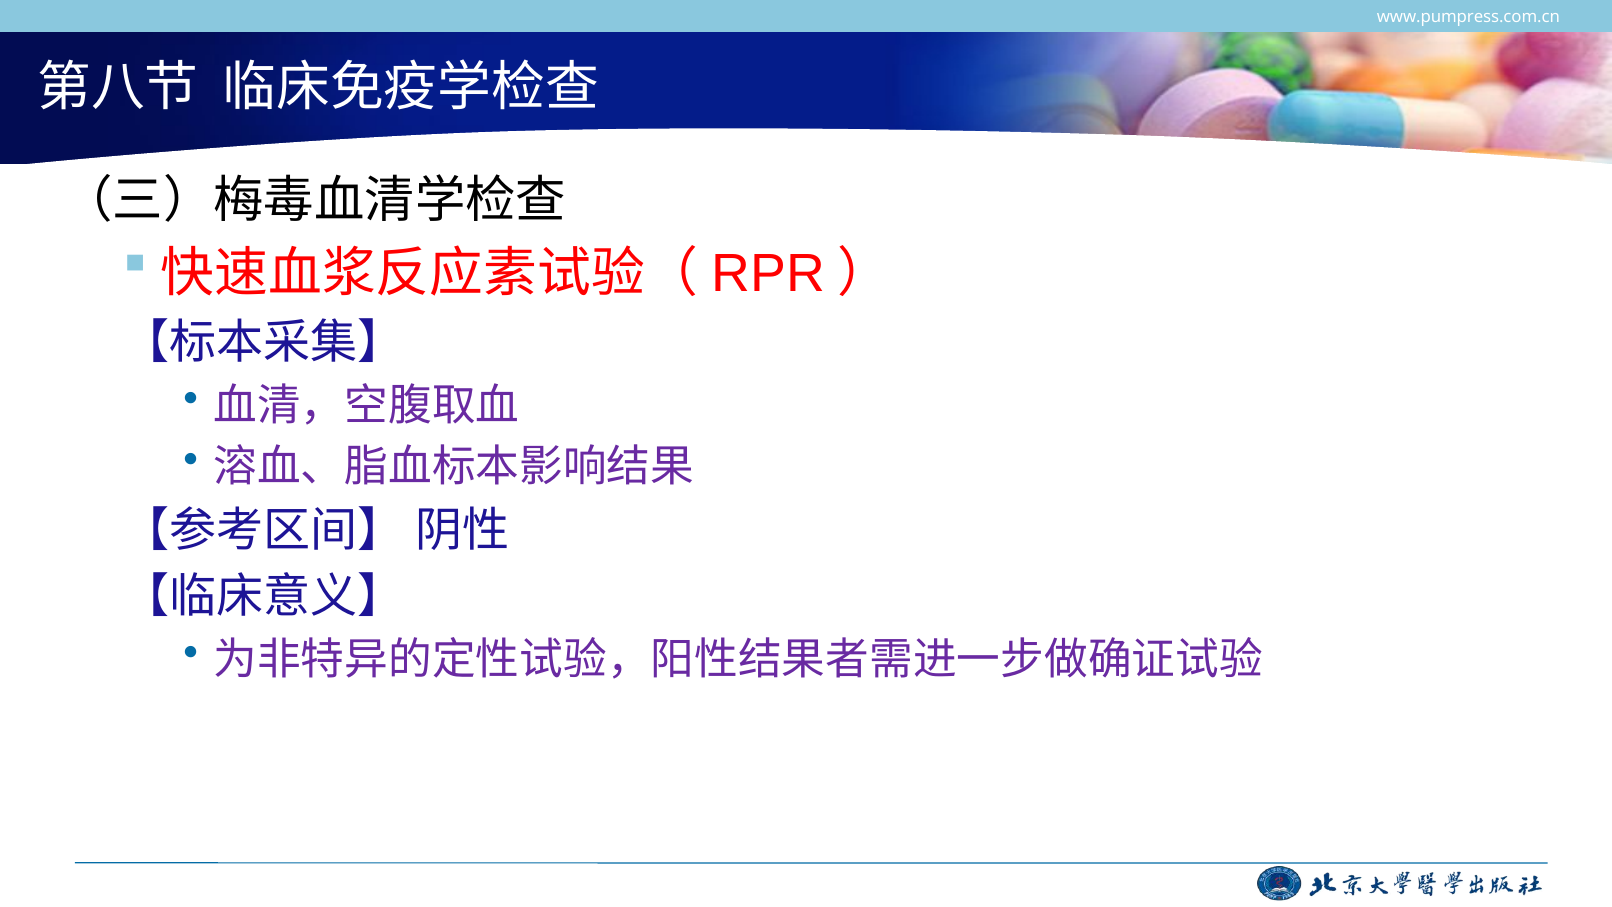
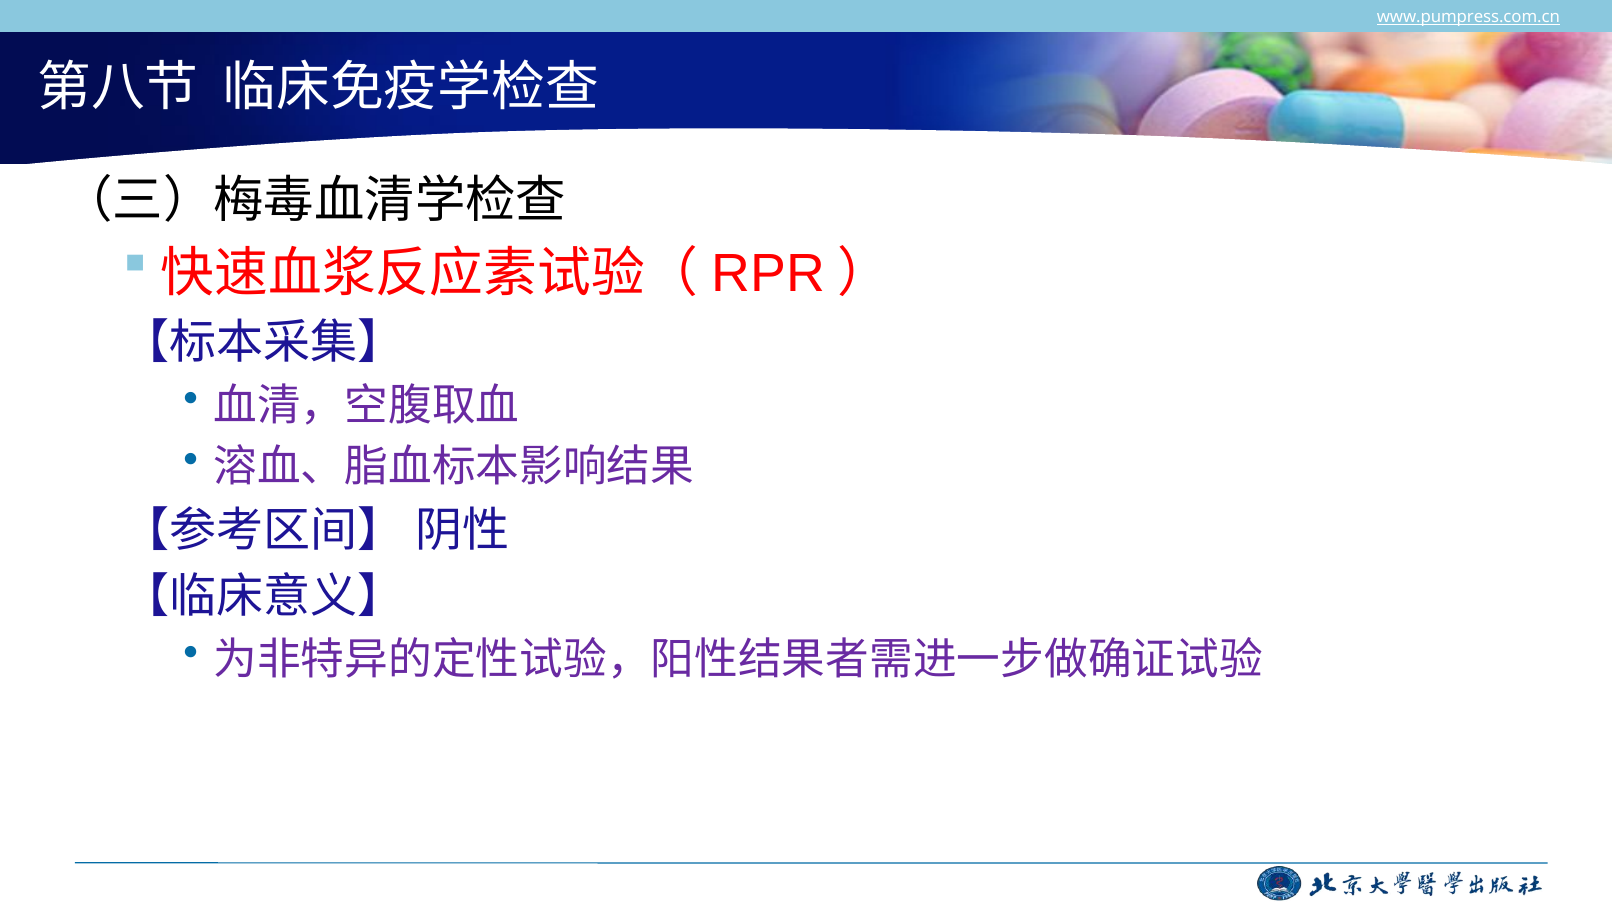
www.pumpress.com.cn underline: none -> present (1468, 17)
